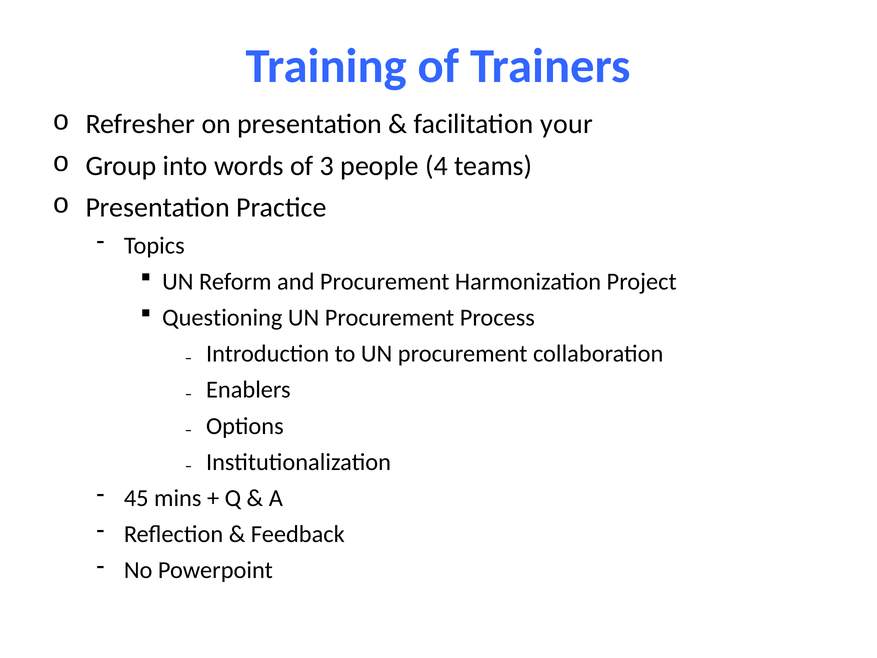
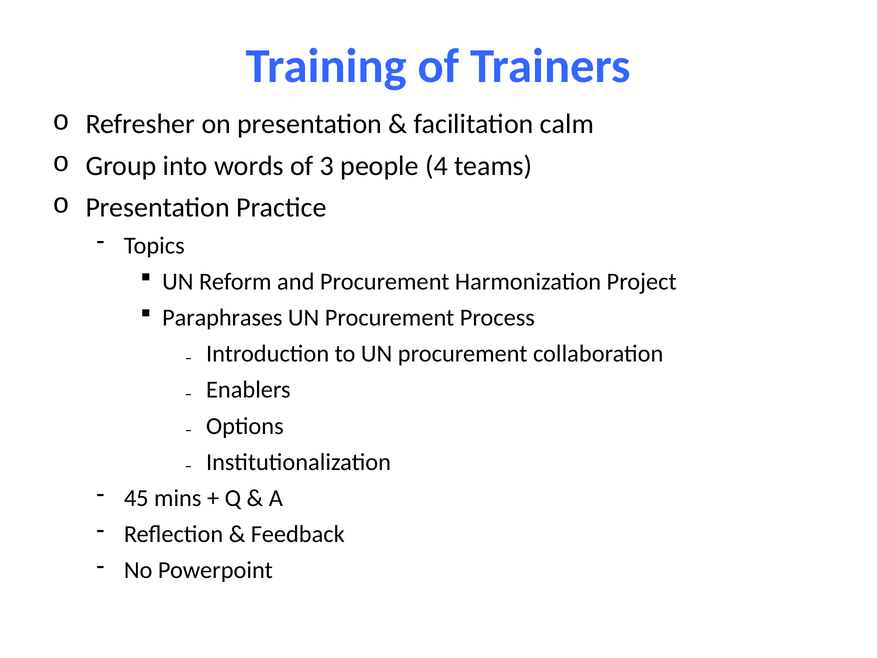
your: your -> calm (567, 124)
Questioning: Questioning -> Paraphrases (222, 318)
